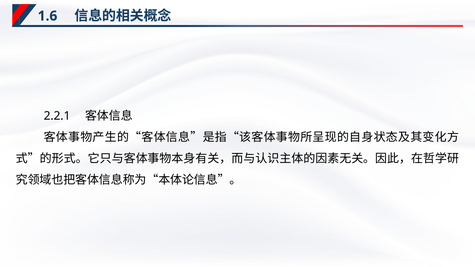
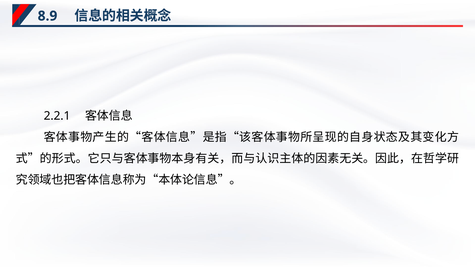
1.6: 1.6 -> 8.9 (47, 16)
